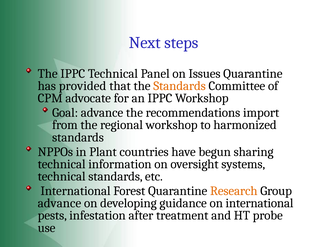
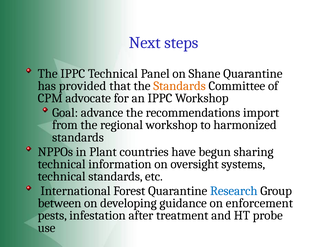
Issues: Issues -> Shane (204, 74)
Research colour: orange -> blue (234, 191)
advance: advance -> between (60, 204)
on international: international -> enforcement (259, 204)
